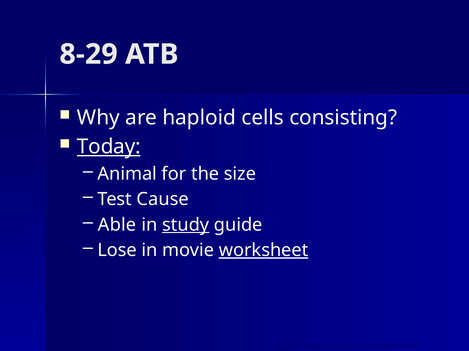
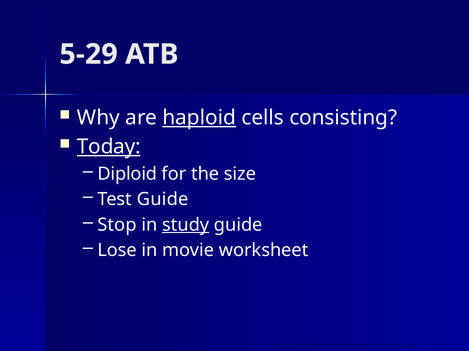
8-29: 8-29 -> 5-29 (89, 54)
haploid underline: none -> present (199, 118)
Animal: Animal -> Diploid (127, 174)
Test Cause: Cause -> Guide (163, 200)
Able: Able -> Stop (117, 225)
worksheet underline: present -> none (264, 251)
